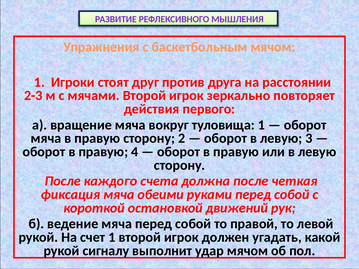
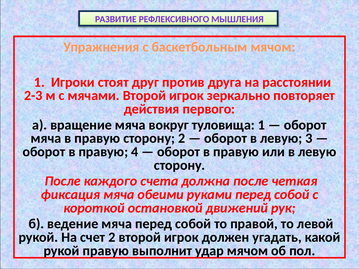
счет 1: 1 -> 2 (112, 237)
рукой сигналу: сигналу -> правую (106, 251)
